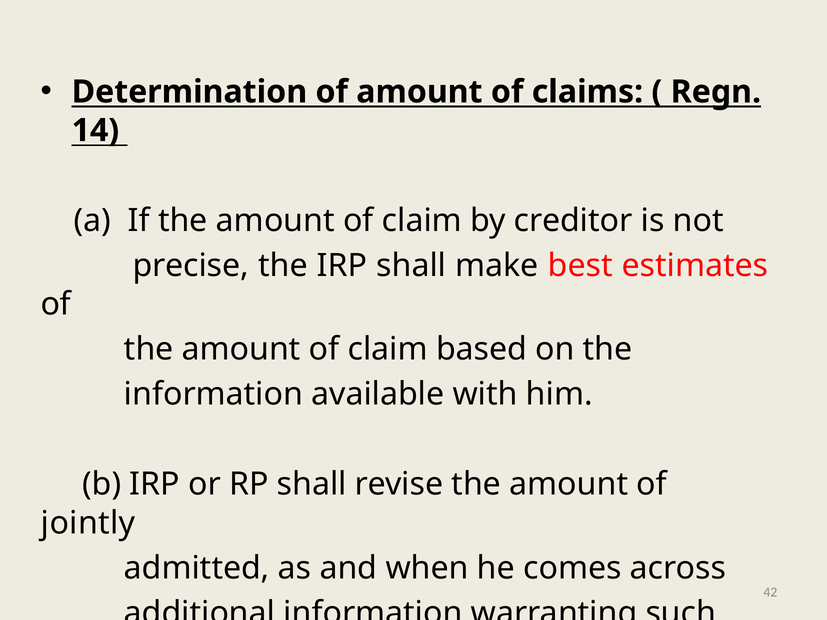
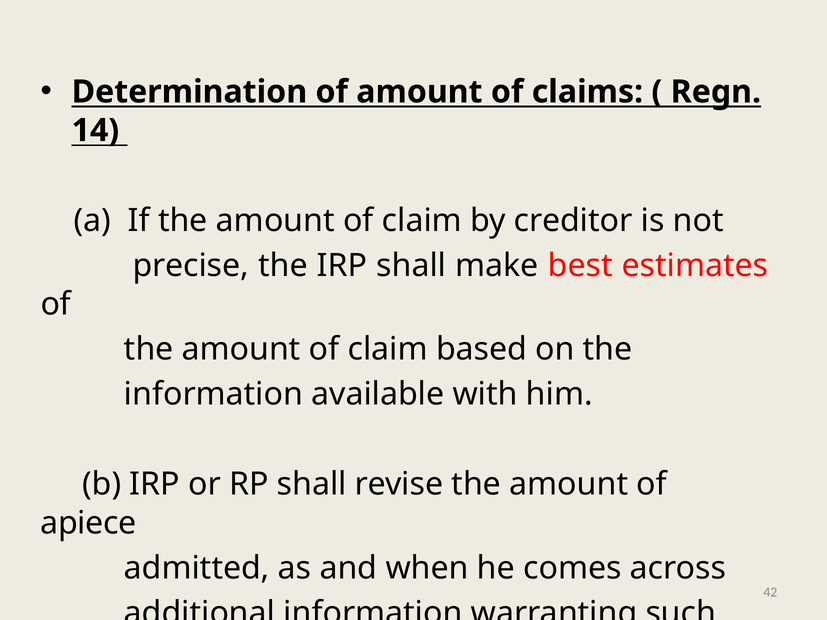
jointly: jointly -> apiece (88, 523)
